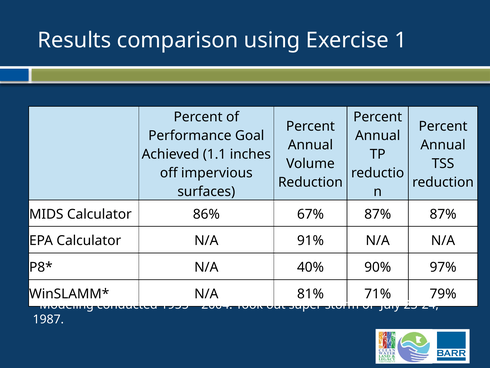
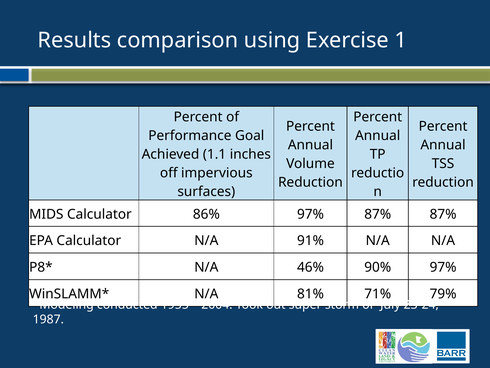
86% 67%: 67% -> 97% (310, 214)
40%: 40% -> 46% (310, 267)
